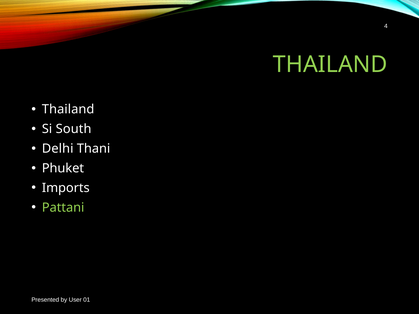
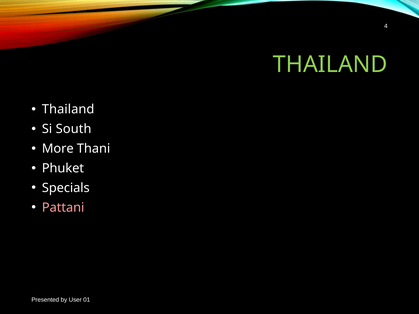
Delhi: Delhi -> More (58, 149)
Imports: Imports -> Specials (66, 188)
Pattani colour: light green -> pink (63, 208)
